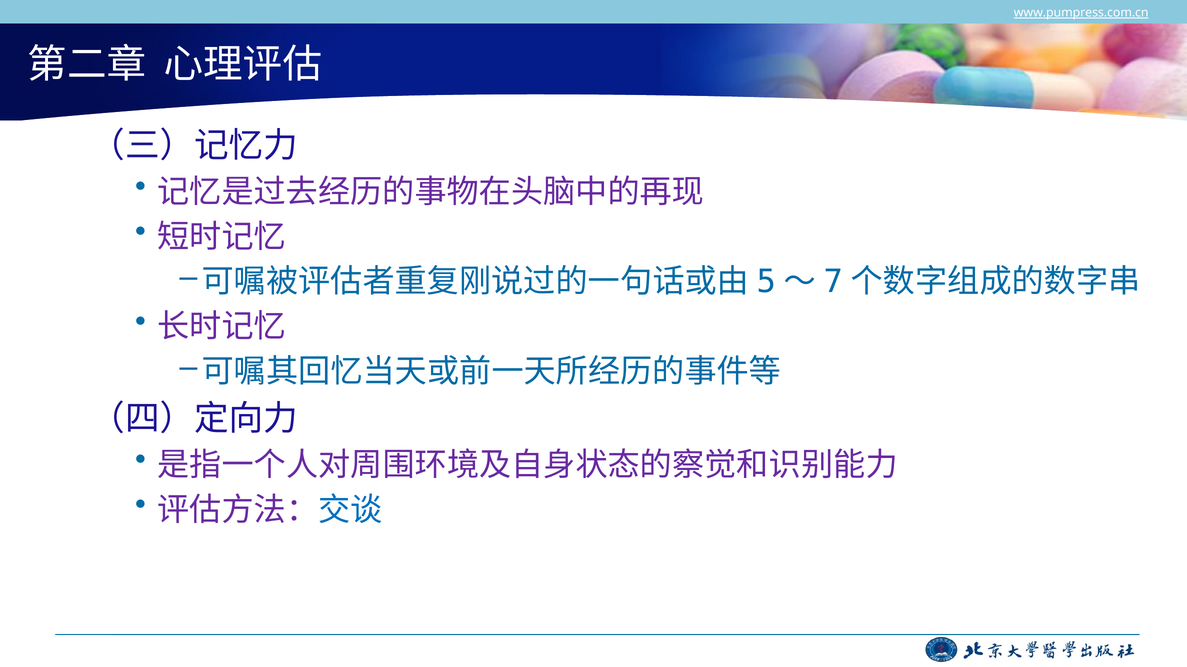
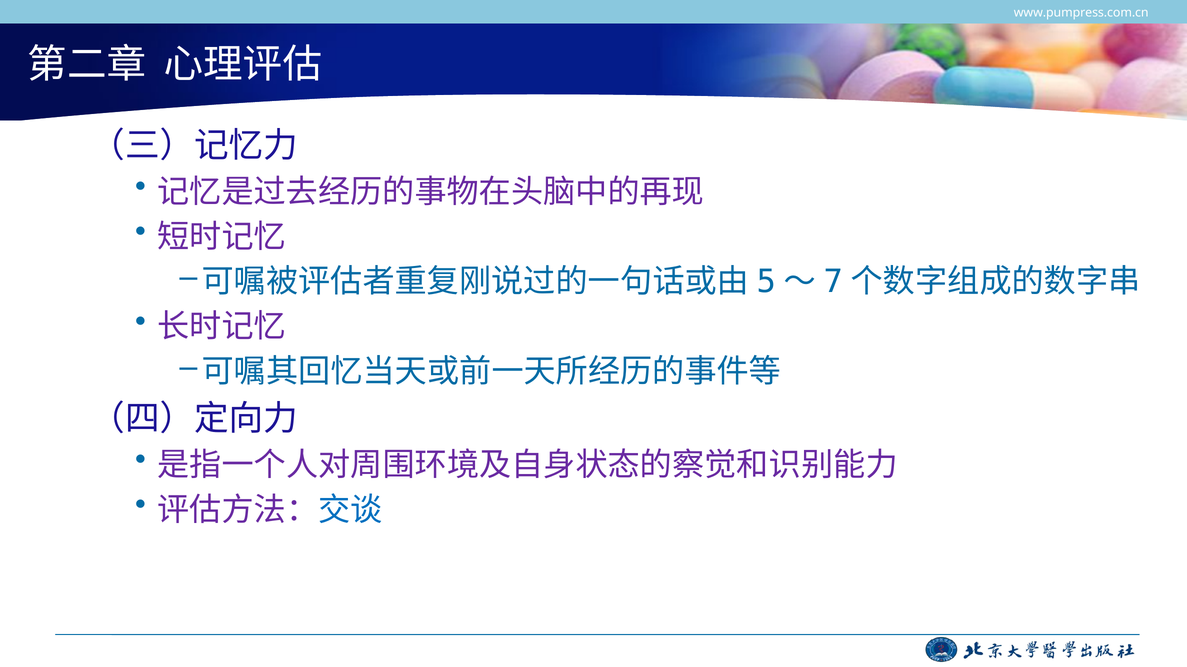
www.pumpress.com.cn underline: present -> none (1081, 13)
